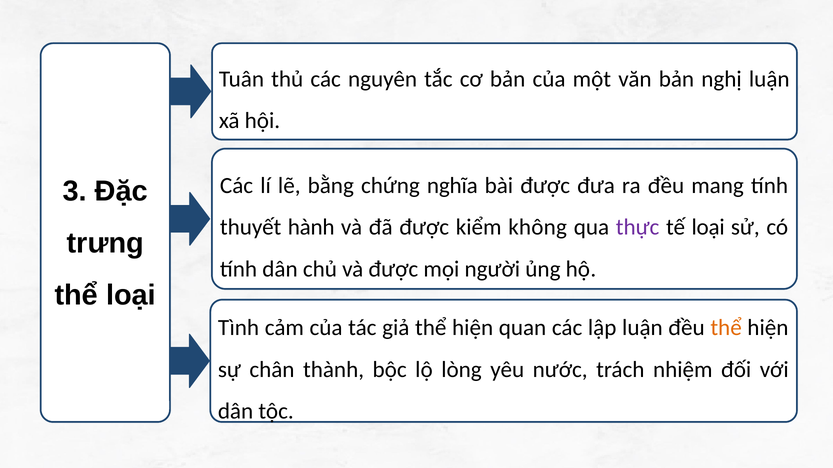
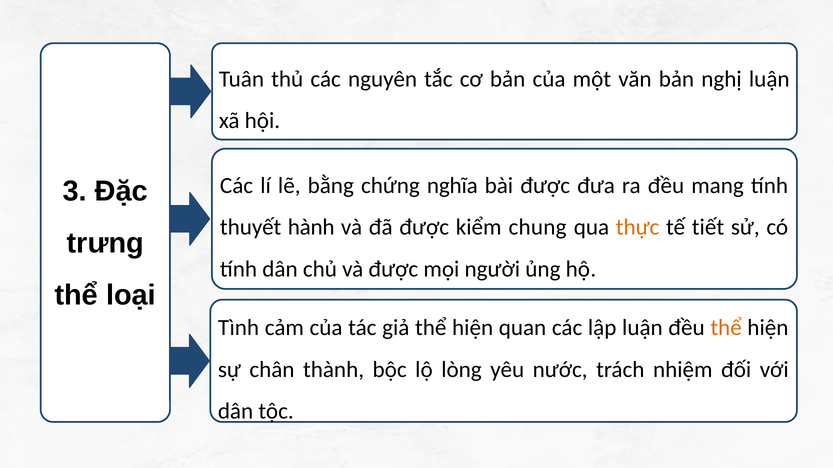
không: không -> chung (538, 228)
thực colour: purple -> orange (638, 228)
tế loại: loại -> tiết (708, 228)
